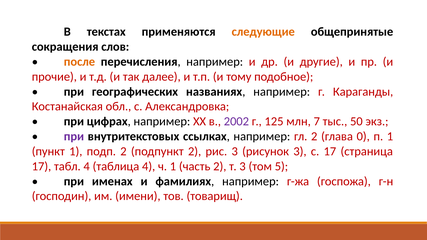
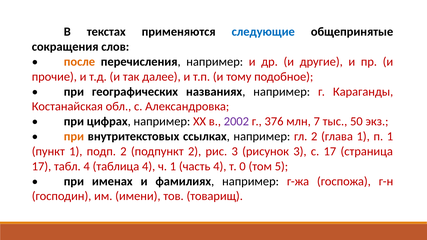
следующие colour: orange -> blue (263, 32)
125: 125 -> 376 (274, 122)
при colour: purple -> orange (74, 137)
глава 0: 0 -> 1 (363, 137)
часть 2: 2 -> 4 (220, 166)
т 3: 3 -> 0 (243, 166)
